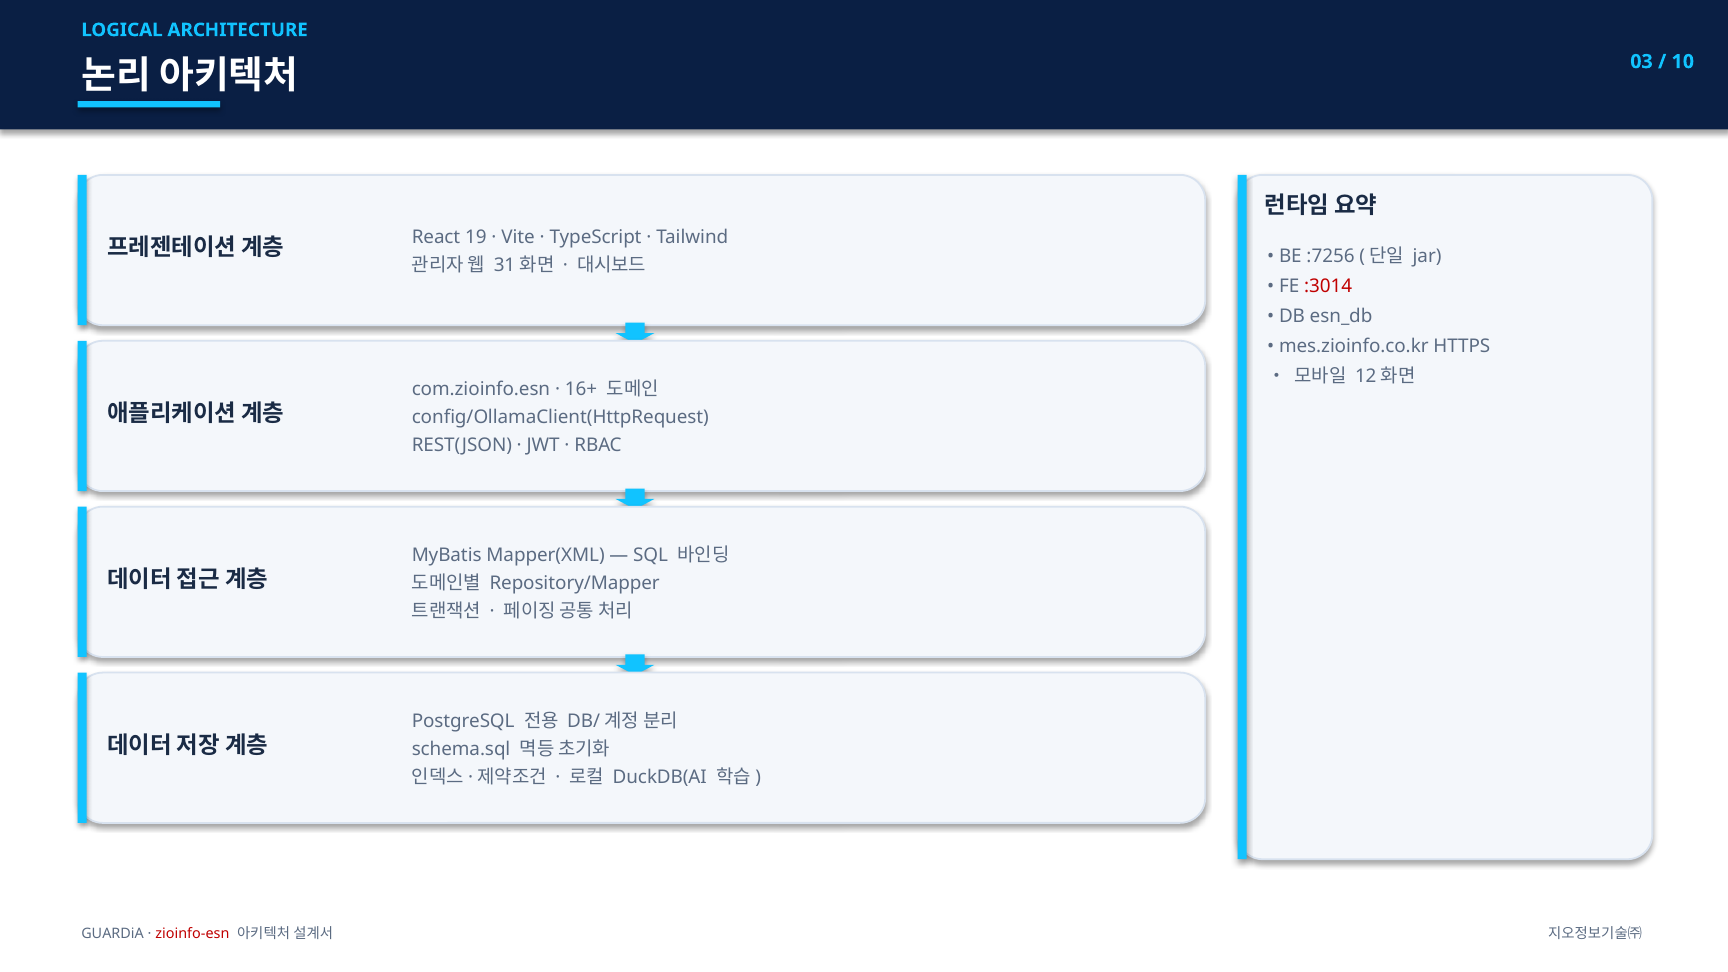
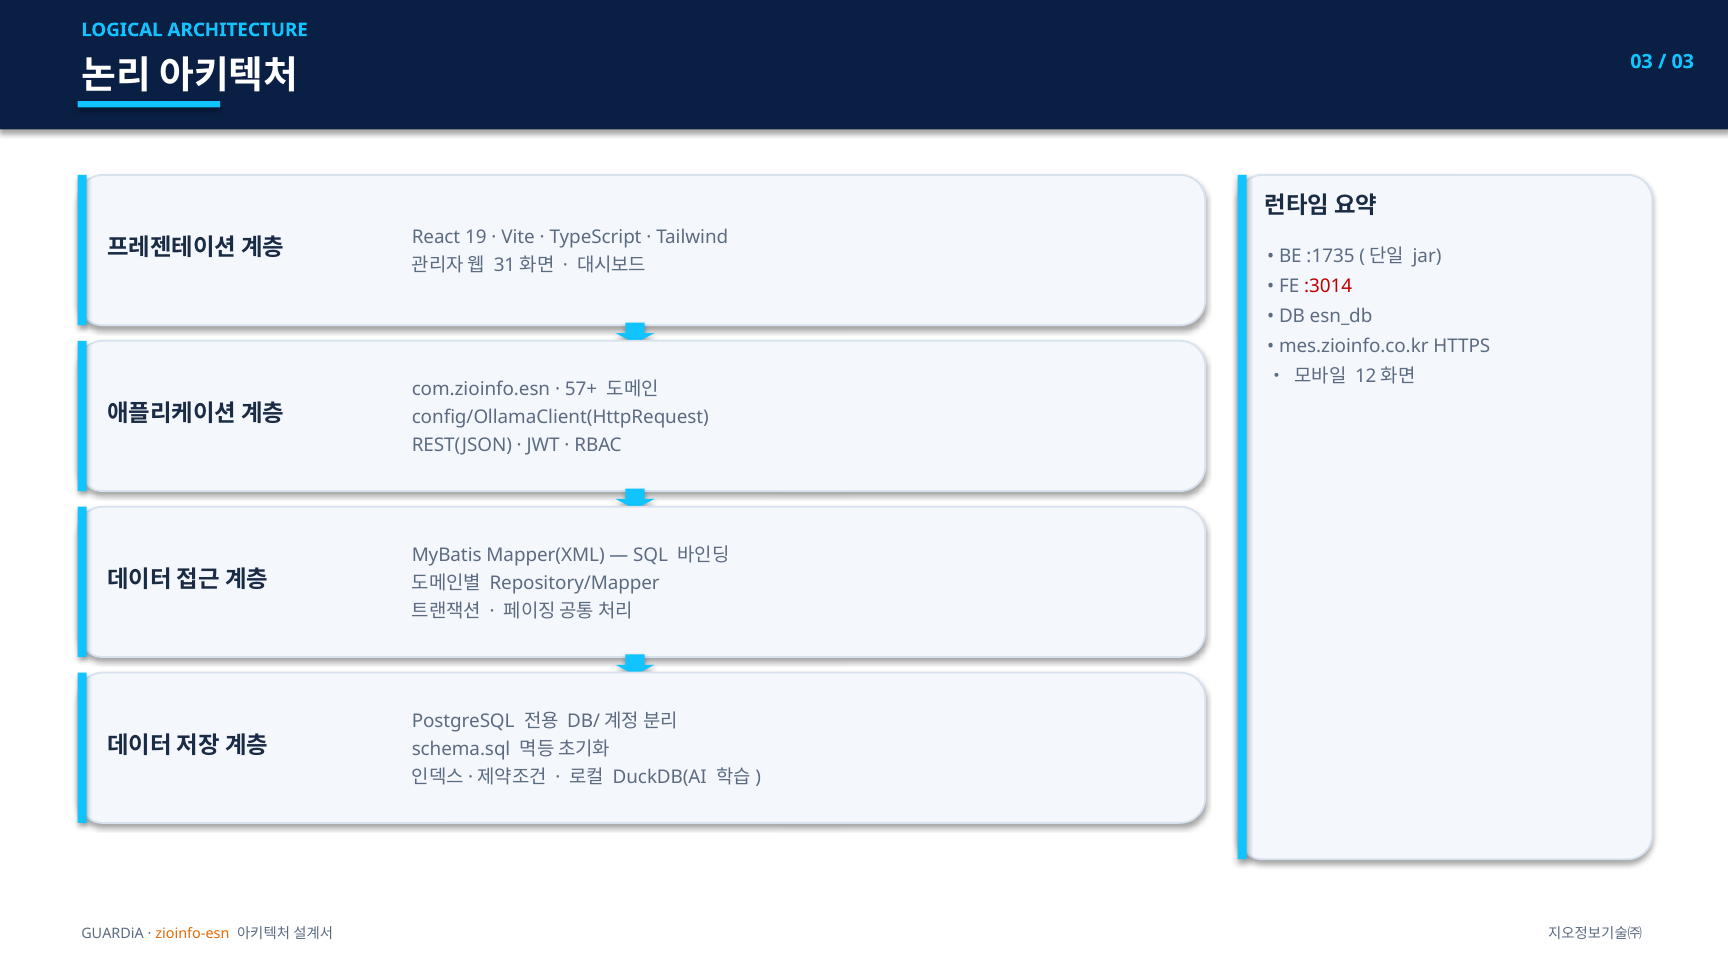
10: 10 -> 03 (1683, 62)
:7256: :7256 -> :1735 (1331, 257)
16+: 16+ -> 57+ (581, 389)
zioinfo-esn colour: red -> orange (192, 934)
